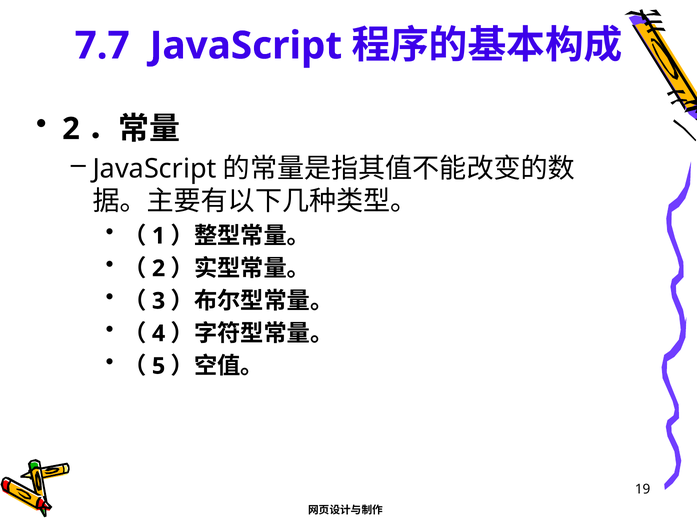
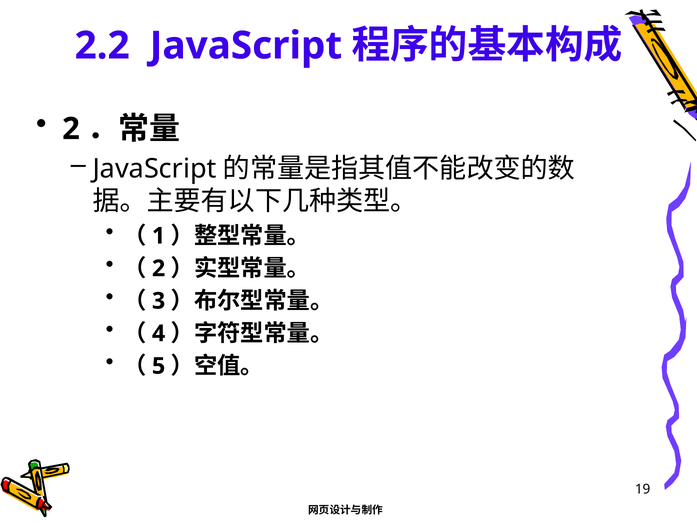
7.7: 7.7 -> 2.2 (102, 46)
